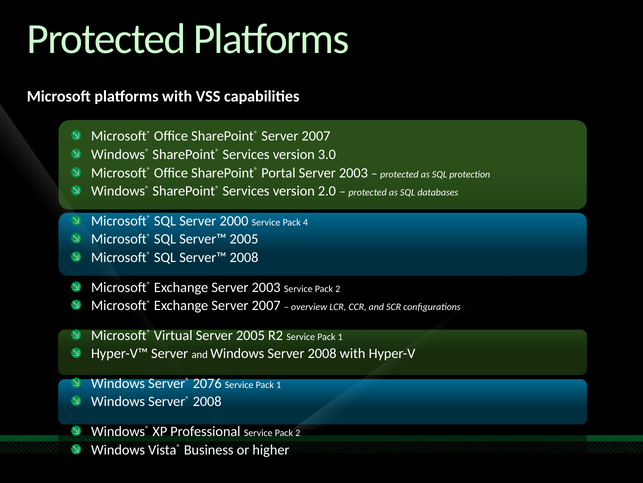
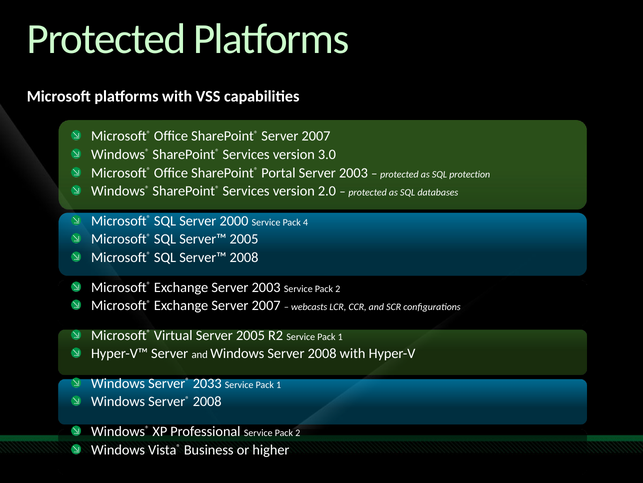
overview: overview -> webcasts (309, 307)
2076: 2076 -> 2033 (207, 383)
